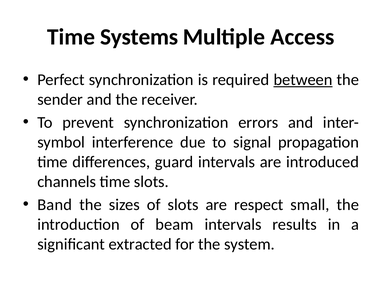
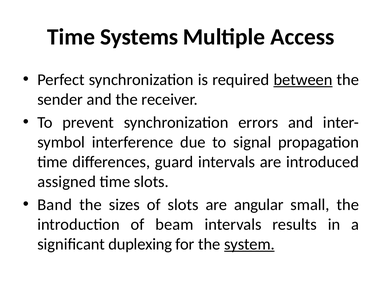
channels: channels -> assigned (67, 182)
respect: respect -> angular (259, 205)
extracted: extracted -> duplexing (140, 245)
system underline: none -> present (249, 245)
